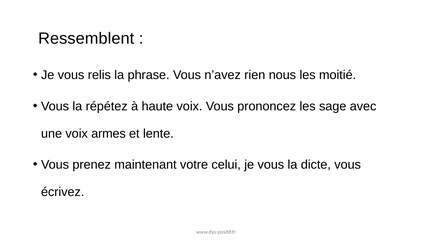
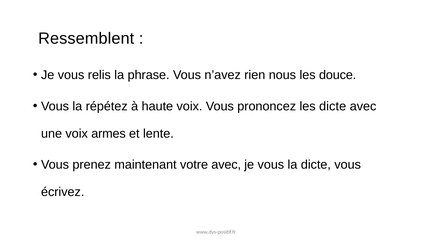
moitié: moitié -> douce (338, 75)
les sage: sage -> dicte (333, 106)
votre celui: celui -> avec (226, 165)
